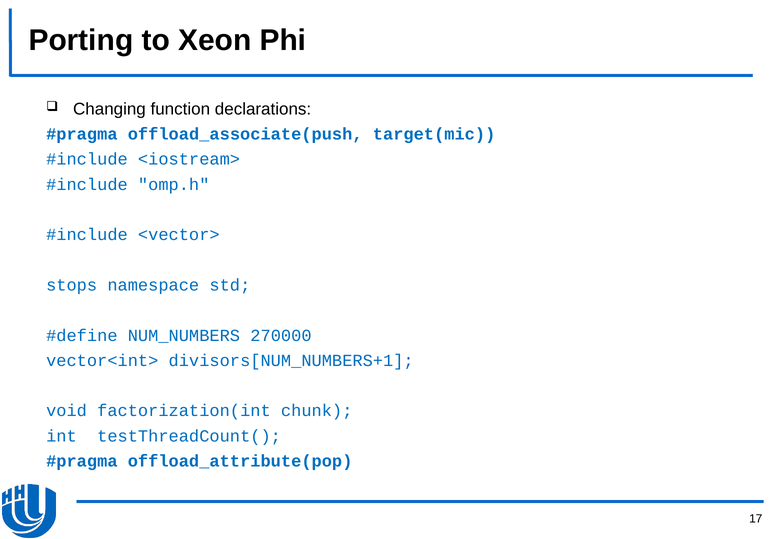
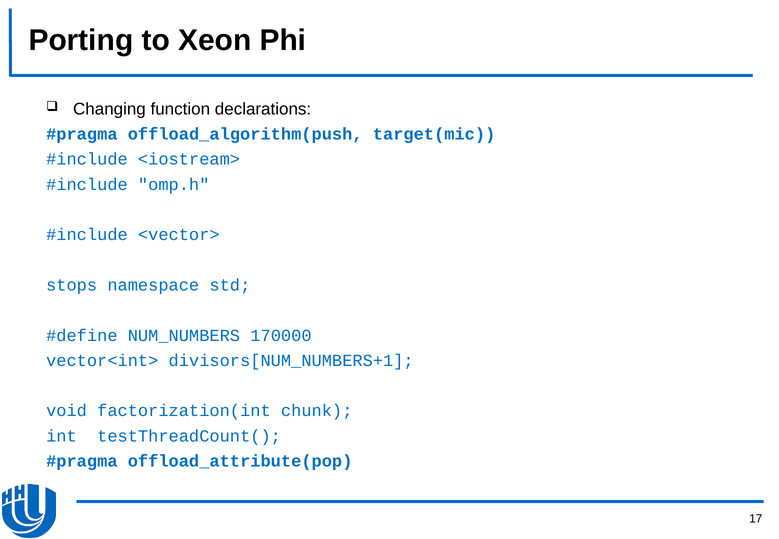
offload_associate(push: offload_associate(push -> offload_algorithm(push (245, 134)
270000: 270000 -> 170000 (281, 336)
